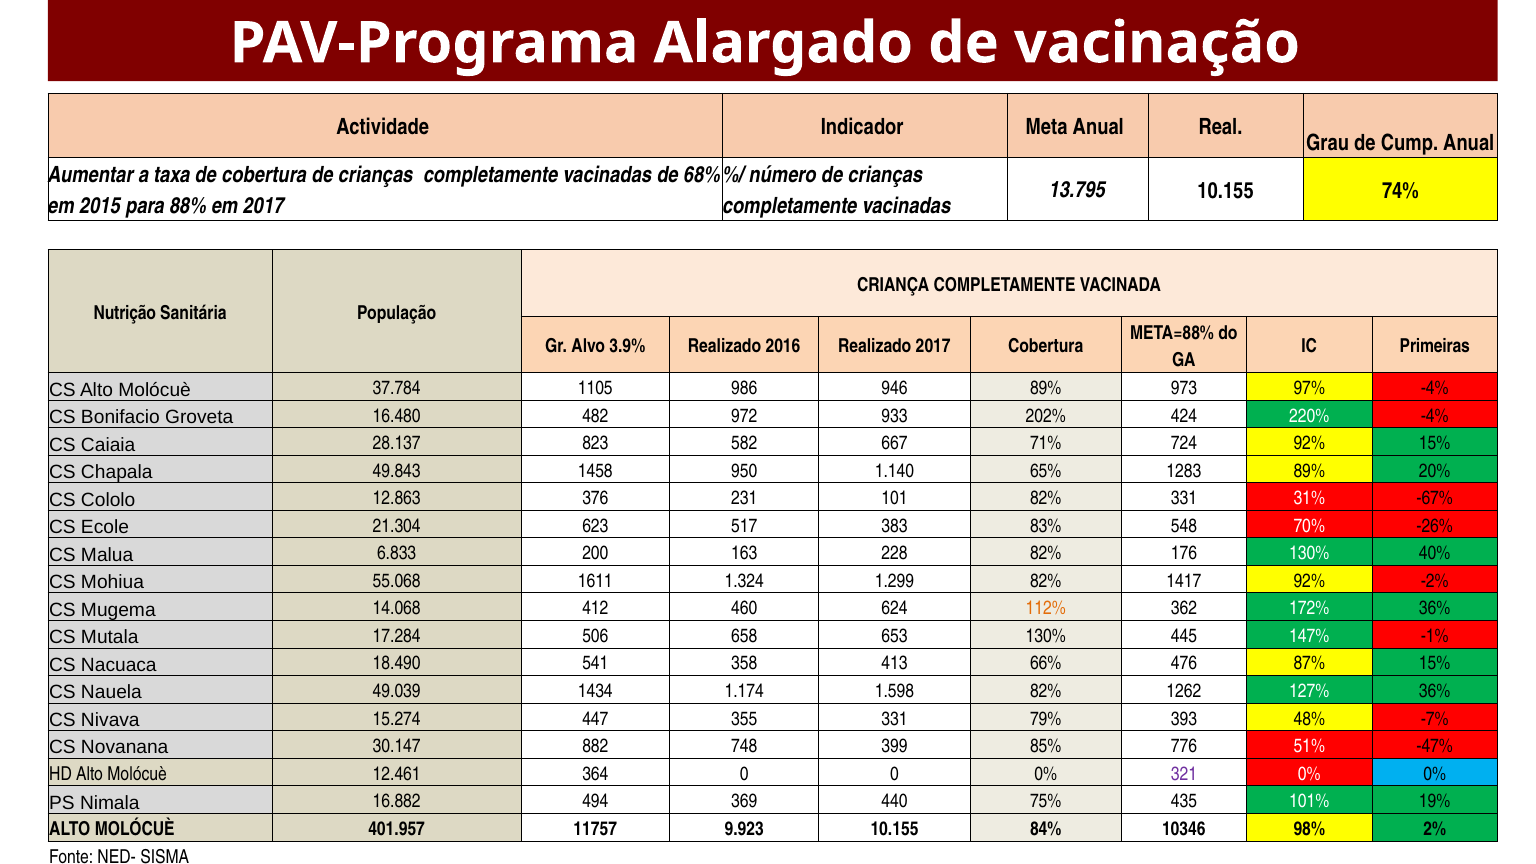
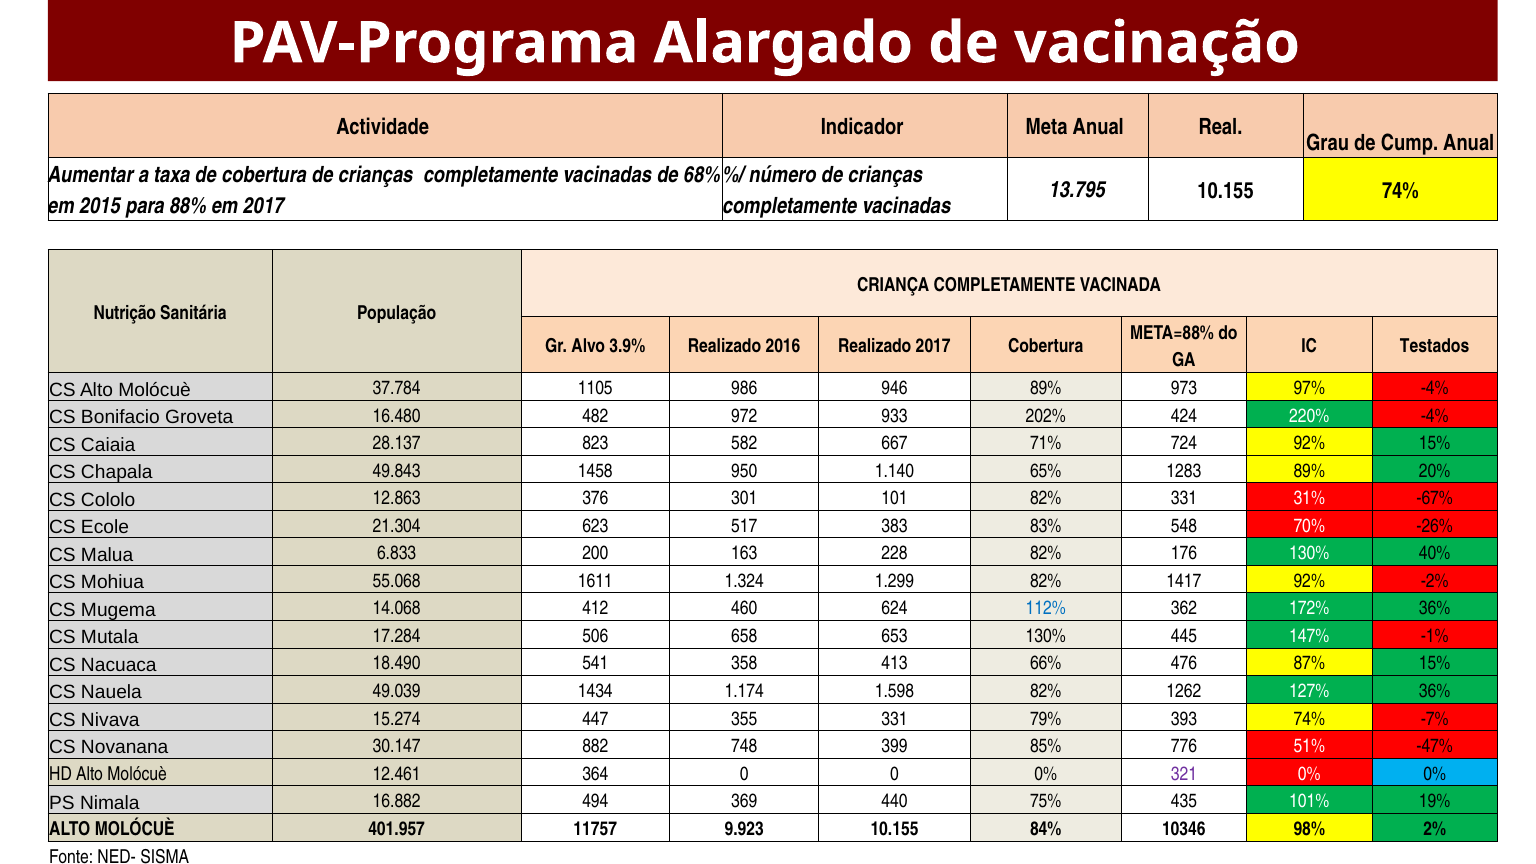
Primeiras: Primeiras -> Testados (1435, 347)
231: 231 -> 301 (744, 498)
112% colour: orange -> blue (1046, 609)
393 48%: 48% -> 74% (1309, 719)
